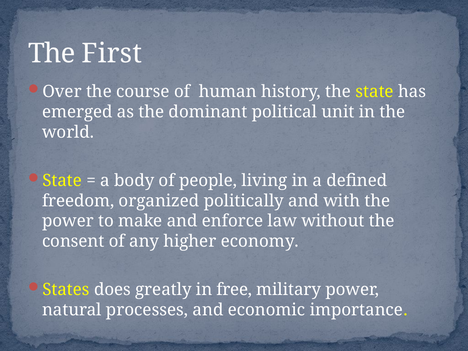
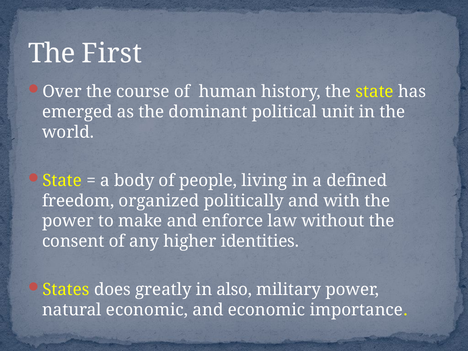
economy: economy -> identities (260, 241)
free: free -> also (234, 290)
natural processes: processes -> economic (147, 310)
